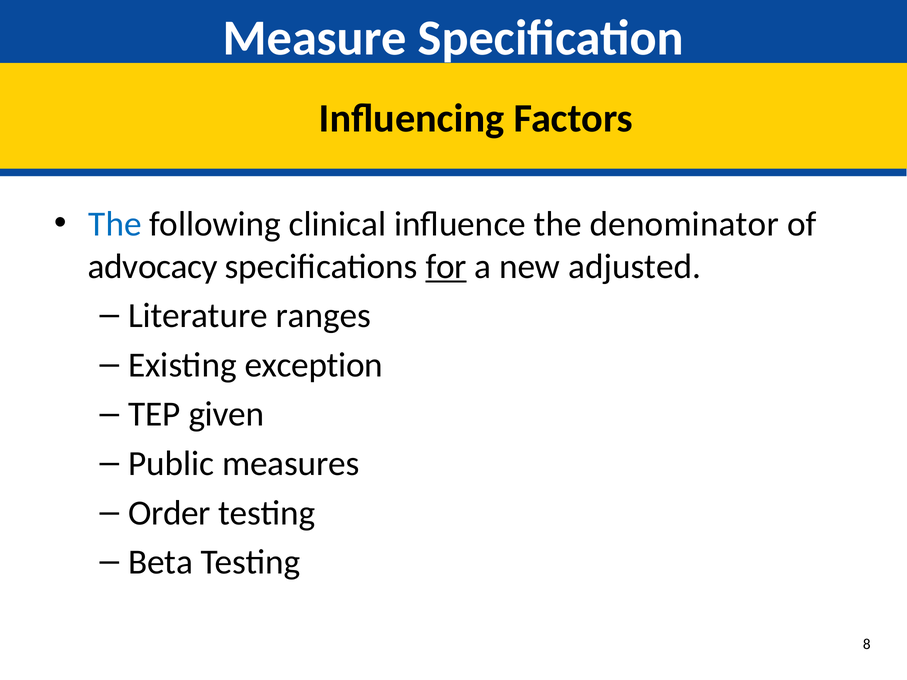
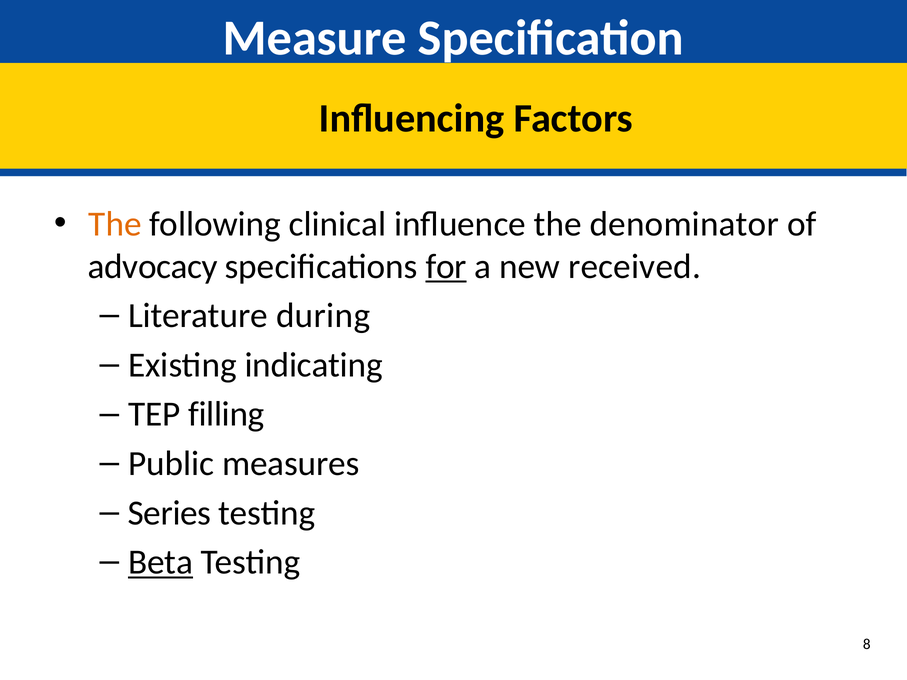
The colour: blue -> orange (115, 224)
adjusted: adjusted -> received (635, 267)
ranges: ranges -> during (323, 316)
exception: exception -> indicating (314, 365)
given: given -> filling (226, 415)
Order: Order -> Series (169, 513)
Beta underline: none -> present (161, 562)
